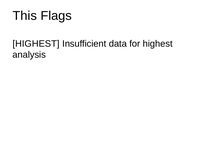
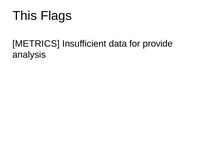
HIGHEST: HIGHEST -> METRICS (36, 44)
for highest: highest -> provide (158, 44)
